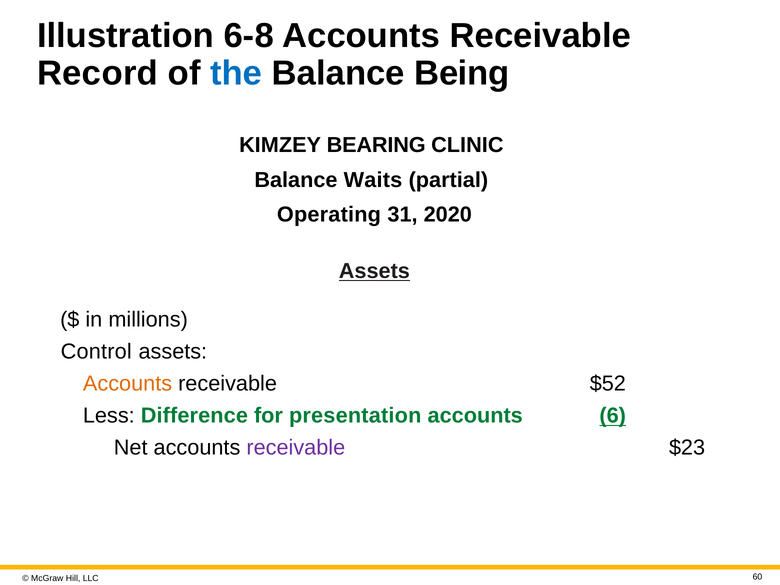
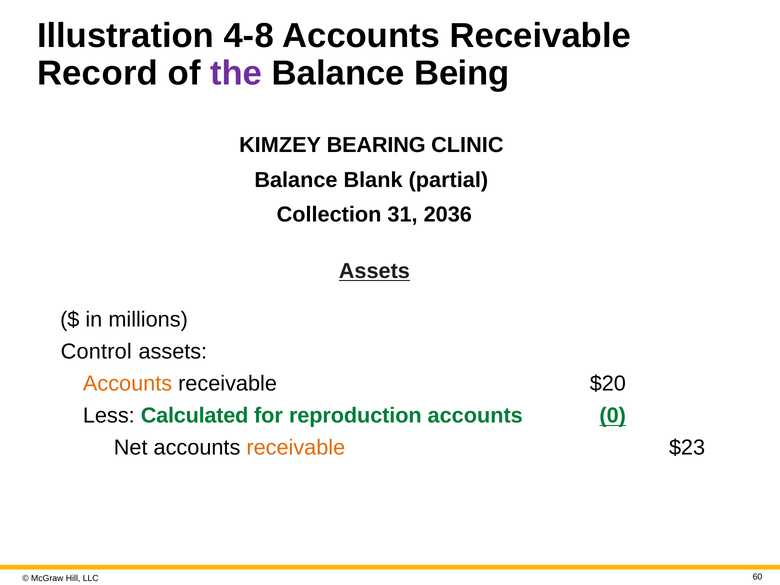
6-8: 6-8 -> 4-8 (249, 36)
the colour: blue -> purple (236, 73)
Waits: Waits -> Blank (373, 180)
Operating: Operating -> Collection (329, 215)
2020: 2020 -> 2036 (448, 215)
$52: $52 -> $20 (608, 384)
Difference: Difference -> Calculated (195, 416)
presentation: presentation -> reproduction (355, 416)
6: 6 -> 0 (613, 416)
receivable colour: purple -> orange (296, 448)
